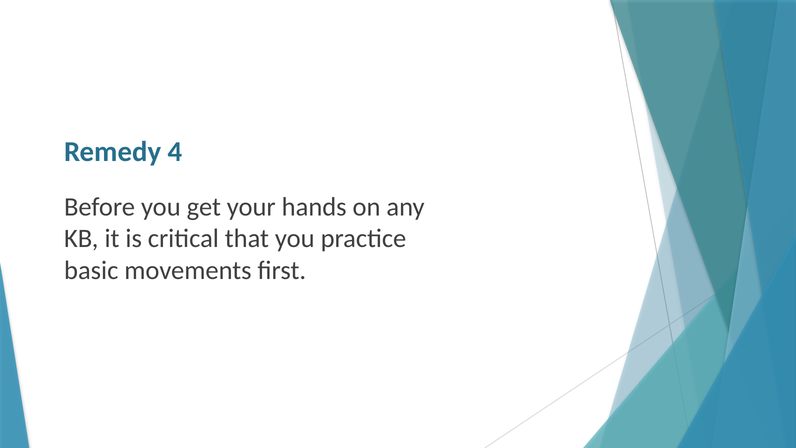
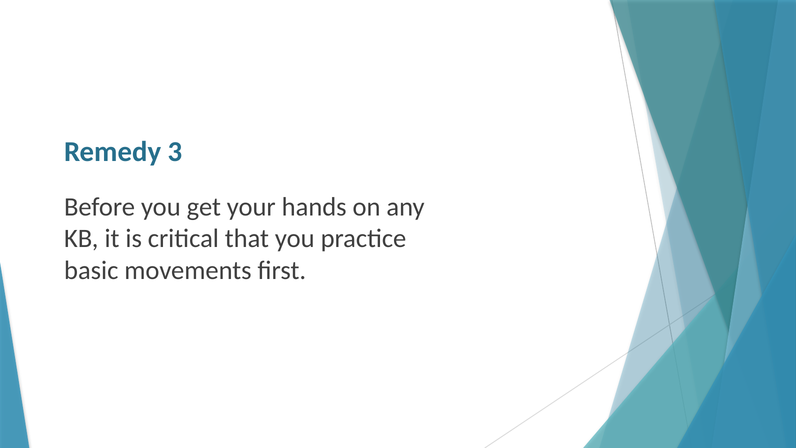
4: 4 -> 3 (175, 152)
